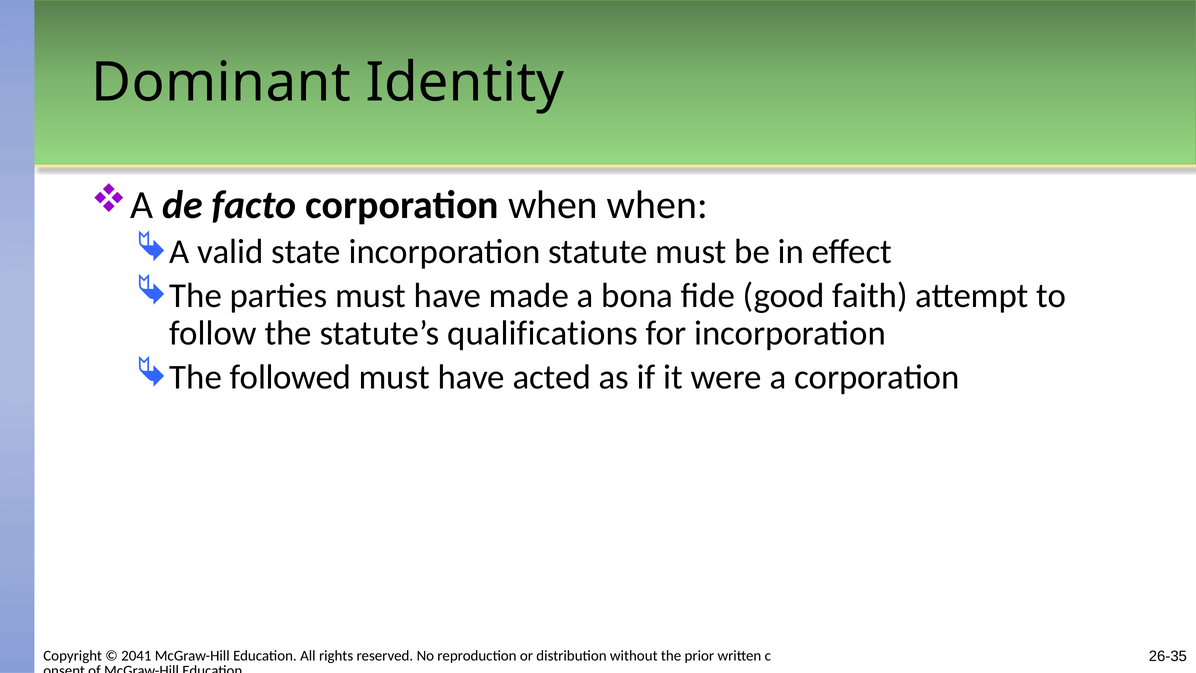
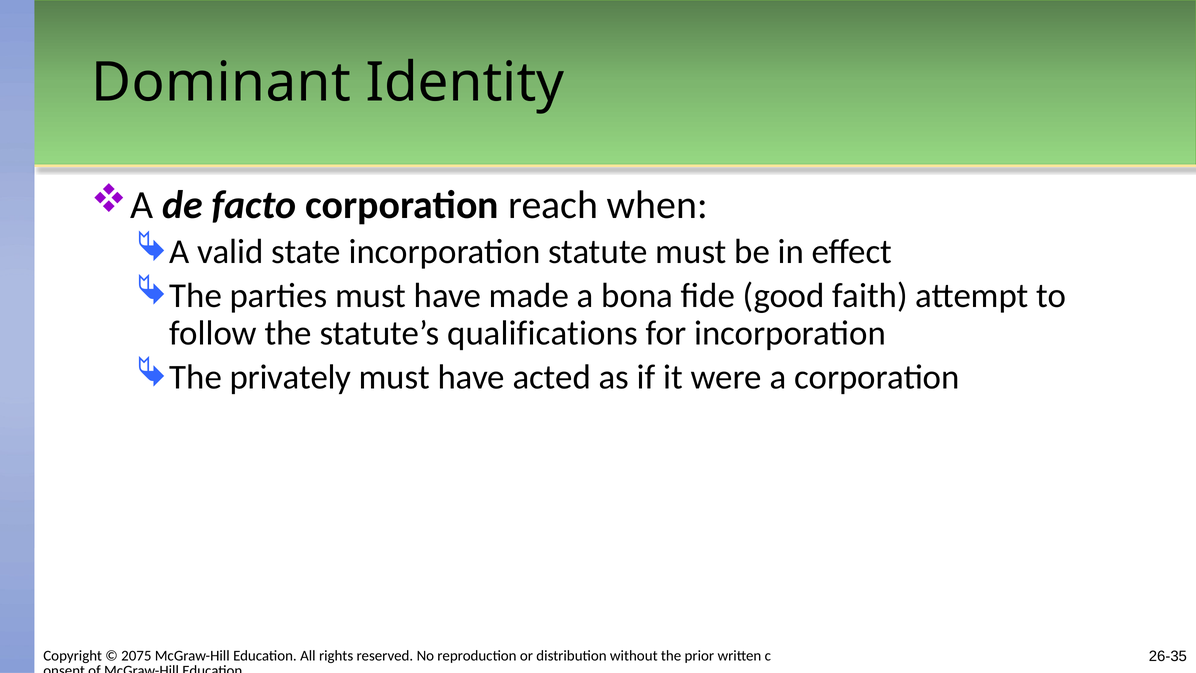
corporation when: when -> reach (553, 205)
followed: followed -> privately (290, 377)
2041: 2041 -> 2075 (136, 656)
